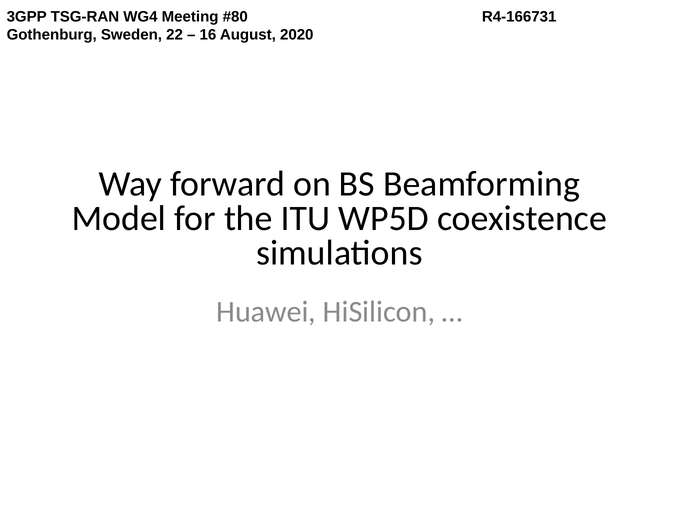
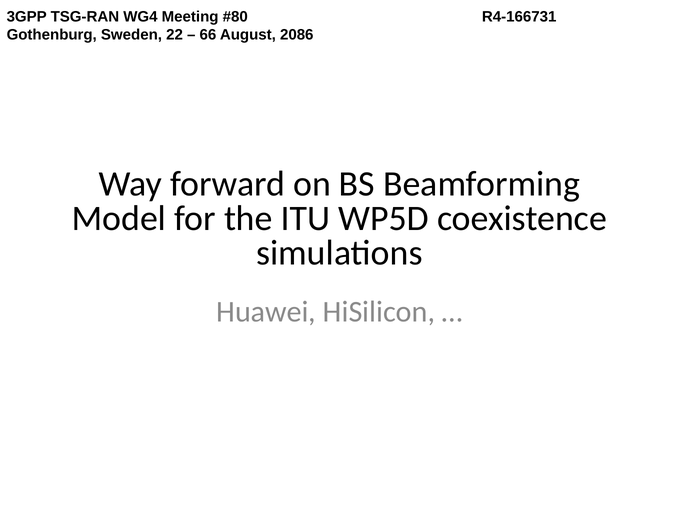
16: 16 -> 66 (208, 35)
2020: 2020 -> 2086 (297, 35)
